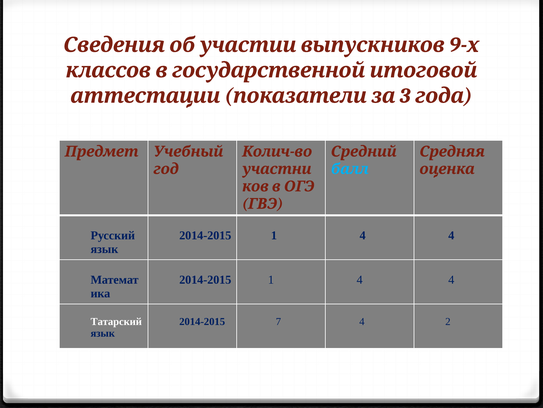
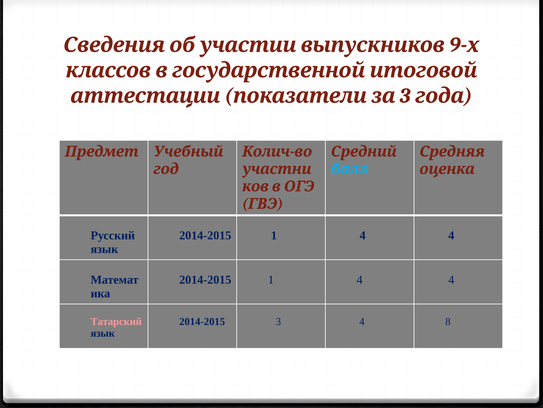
Татарский colour: white -> pink (116, 321)
2014-2015 7: 7 -> 3 (278, 321)
2: 2 -> 8 (448, 321)
